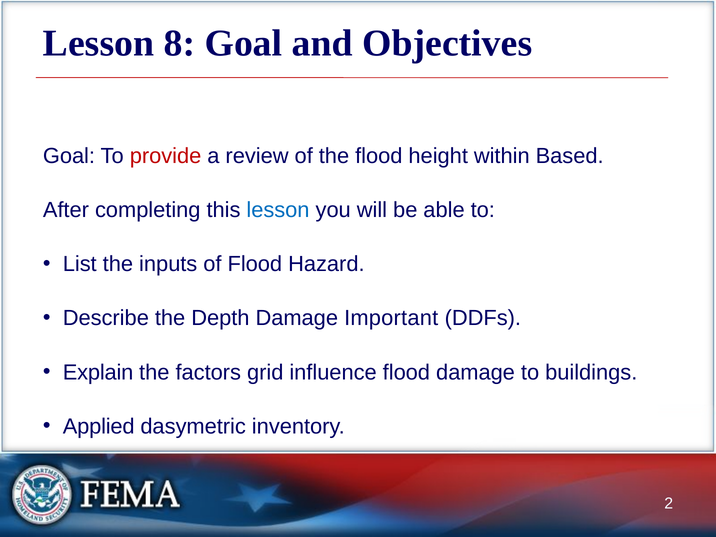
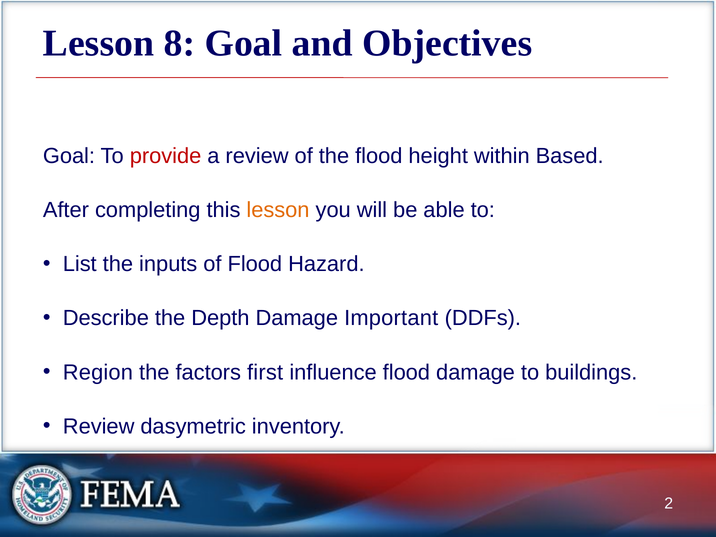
lesson colour: blue -> orange (278, 210)
Explain: Explain -> Region (98, 372)
grid: grid -> first (265, 372)
Applied: Applied -> Review (99, 426)
